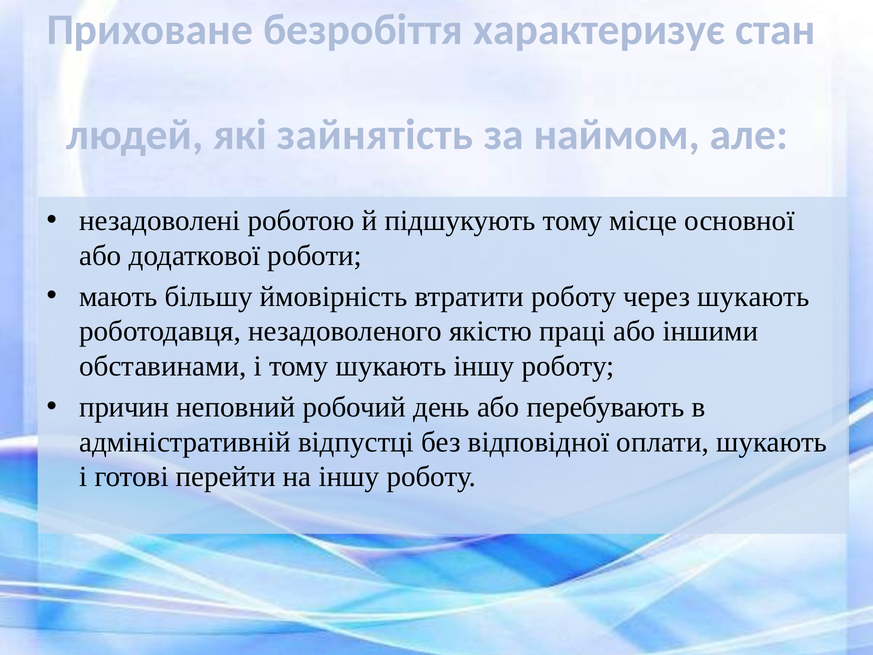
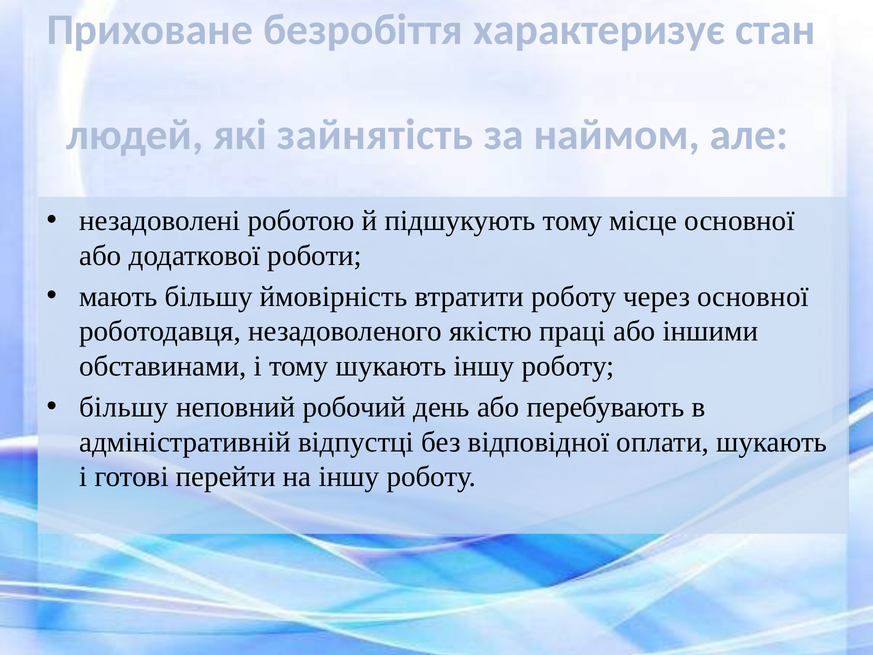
через шукають: шукають -> основної (753, 296)
причин: причин -> більшу (124, 407)
